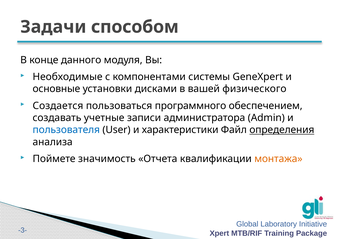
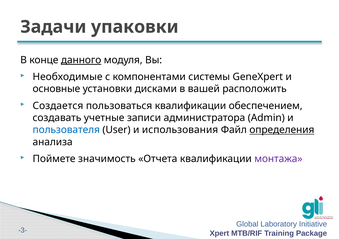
способом: способом -> упаковки (135, 27)
данного underline: none -> present (81, 60)
физического: физического -> расположить (255, 89)
пользоваться программного: программного -> квалификации (191, 106)
характеристики: характеристики -> использования (180, 130)
монтажа colour: orange -> purple (278, 159)
